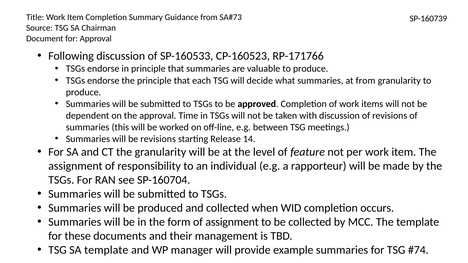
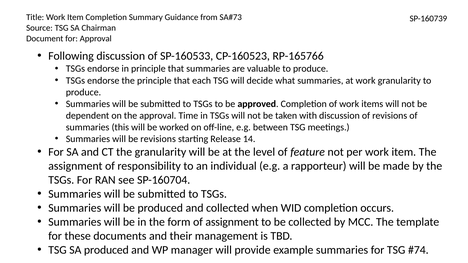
RP-171766: RP-171766 -> RP-165766 (298, 56)
at from: from -> work (366, 81)
SA template: template -> produced (106, 250)
